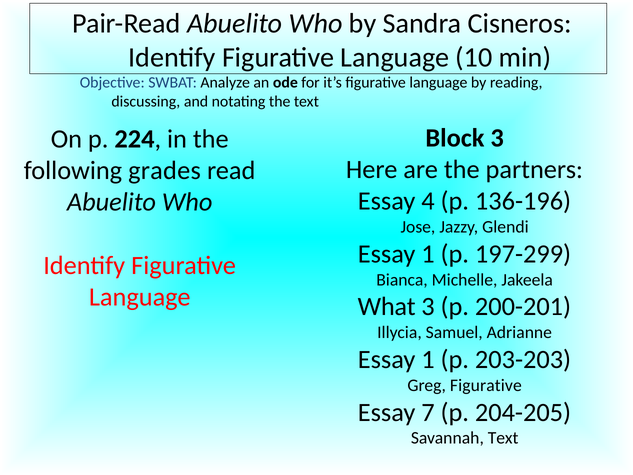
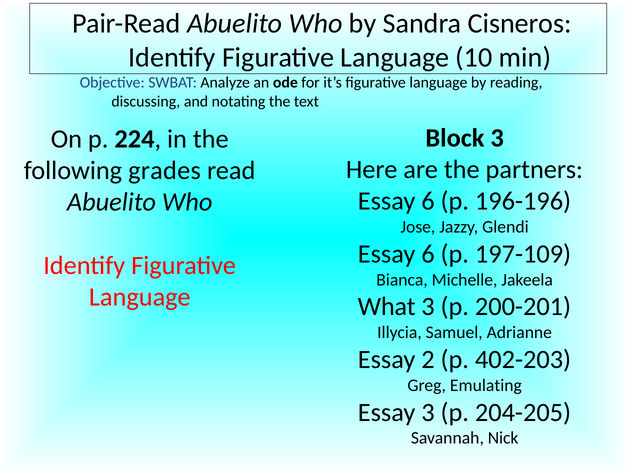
4: 4 -> 6 (428, 201)
136-196: 136-196 -> 196-196 (523, 201)
1: 1 -> 6 (428, 254)
197-299: 197-299 -> 197-109 (523, 254)
1: 1 -> 2 (428, 359)
203-203: 203-203 -> 402-203 (523, 359)
Greg Figurative: Figurative -> Emulating (486, 385)
Essay 7: 7 -> 3 (428, 412)
Savannah Text: Text -> Nick (503, 438)
